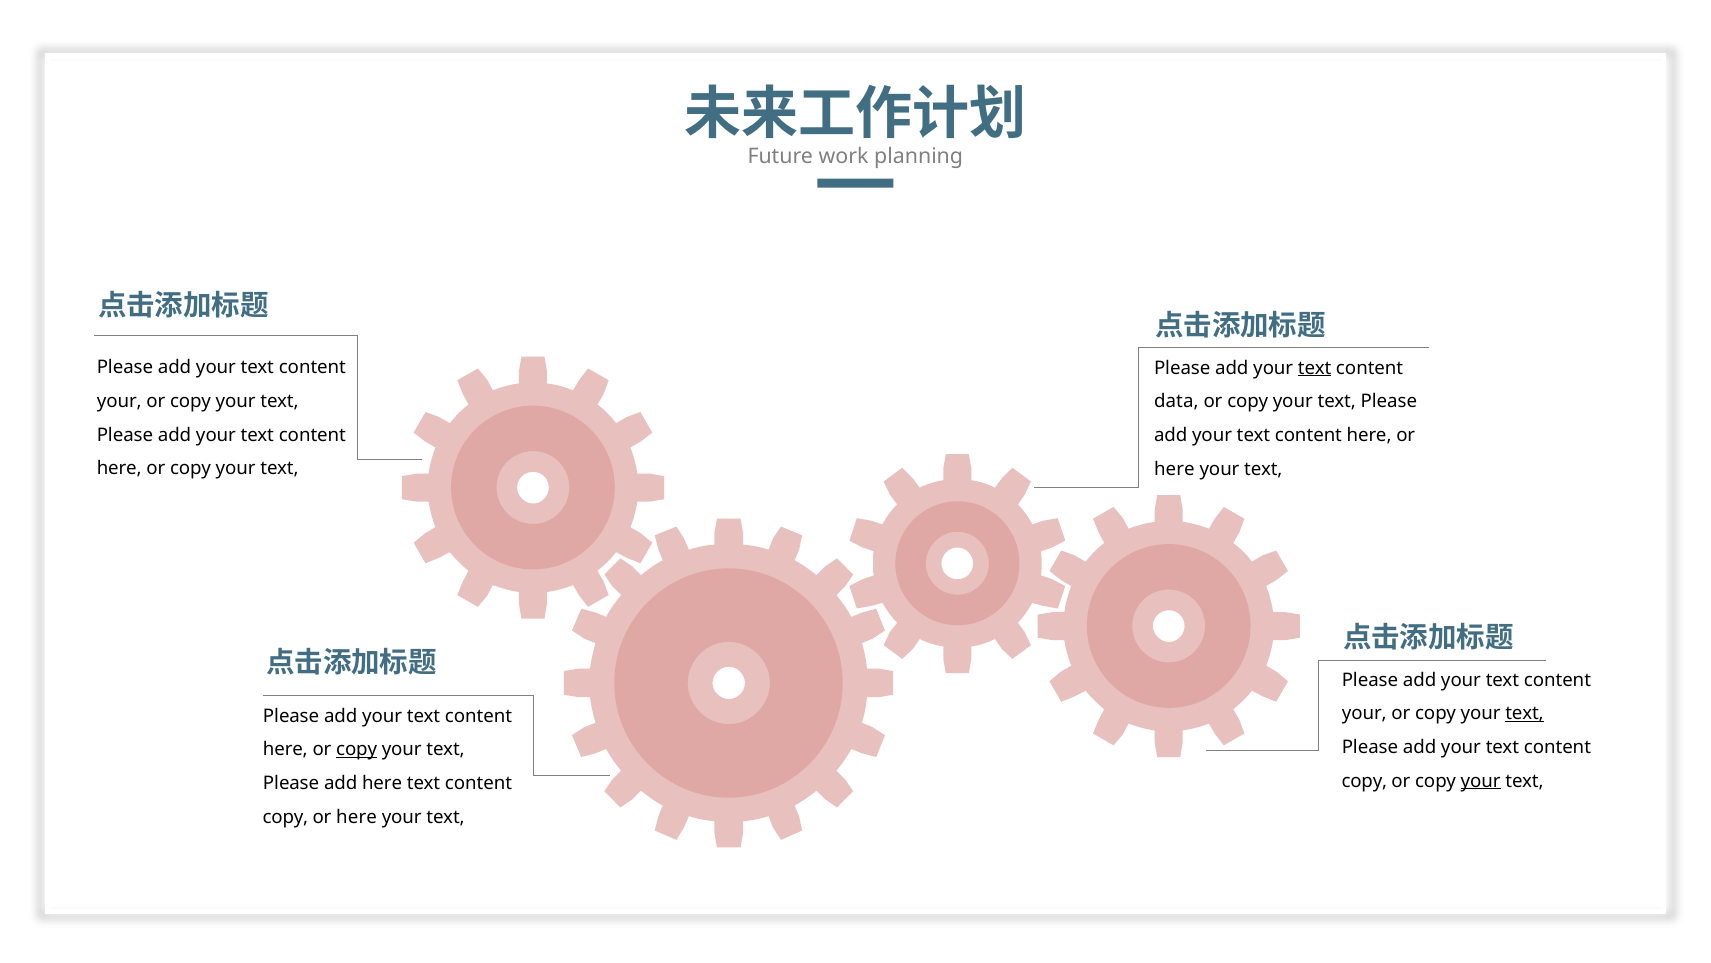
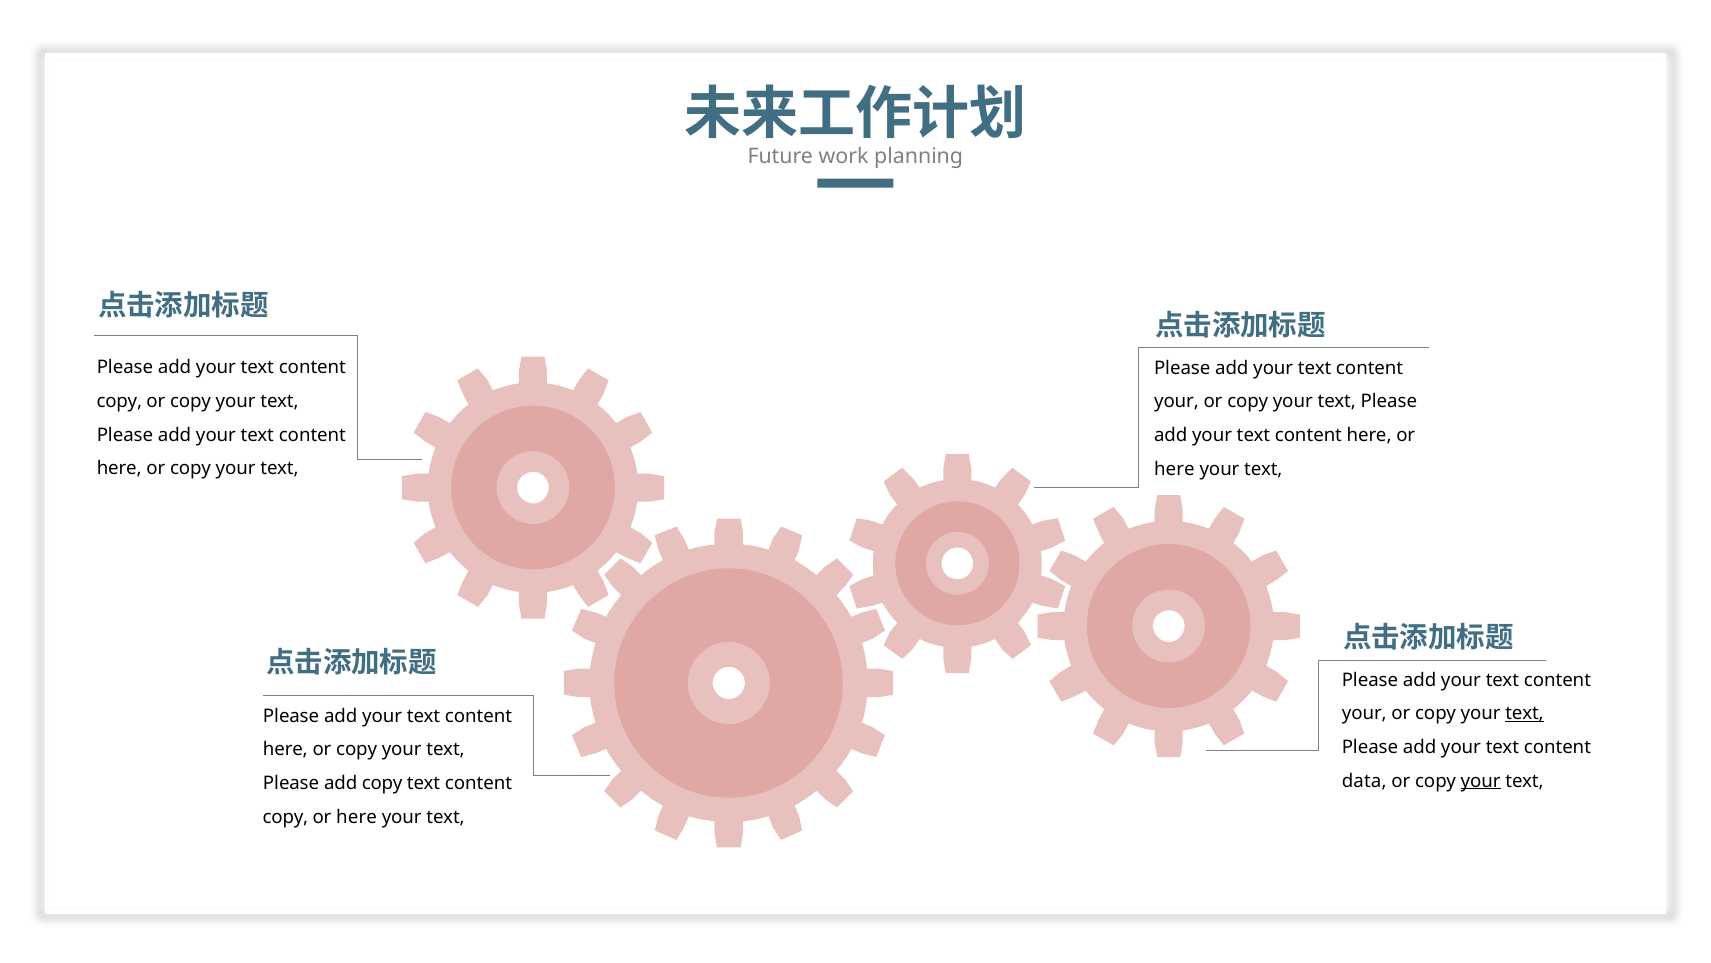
text underline: present -> none (1315, 368)
your: your -> copy (119, 401)
data: data -> your (1176, 401)
copy underline: present -> none (357, 749)
copy: copy -> data (1364, 780)
add here: here -> copy (382, 783)
